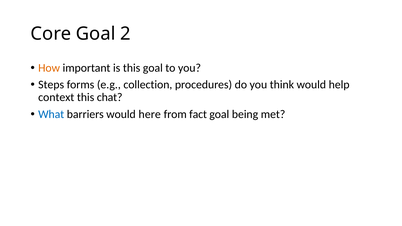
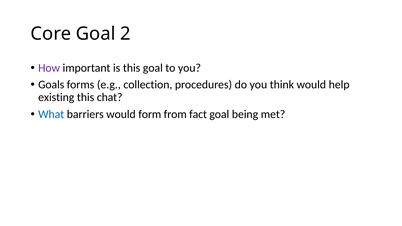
How colour: orange -> purple (49, 68)
Steps: Steps -> Goals (51, 85)
context: context -> existing (56, 97)
here: here -> form (150, 114)
